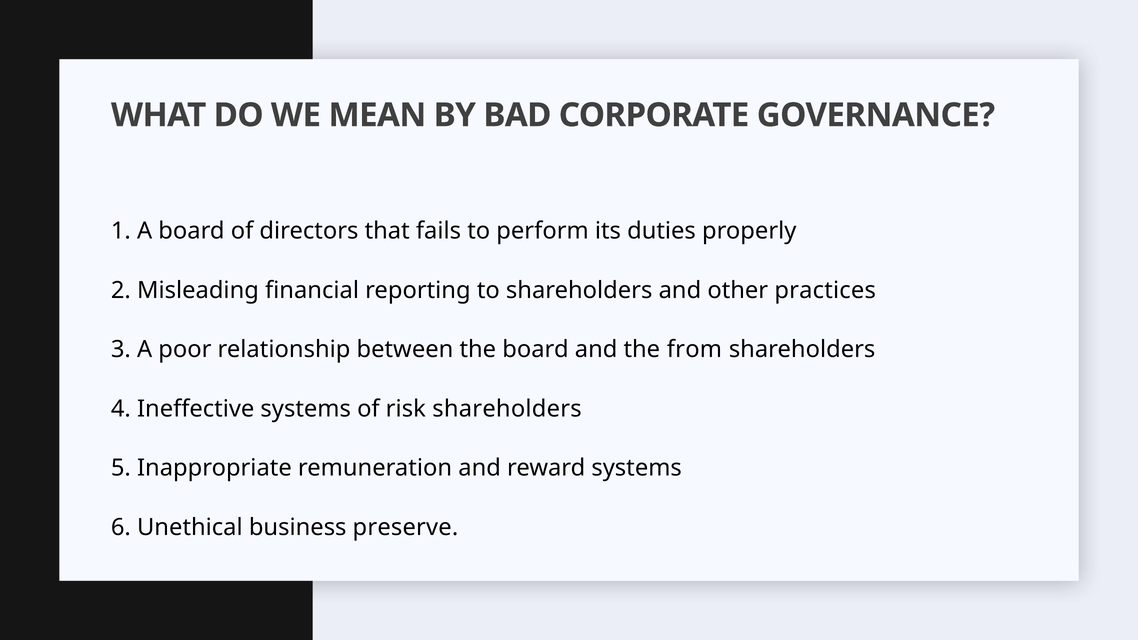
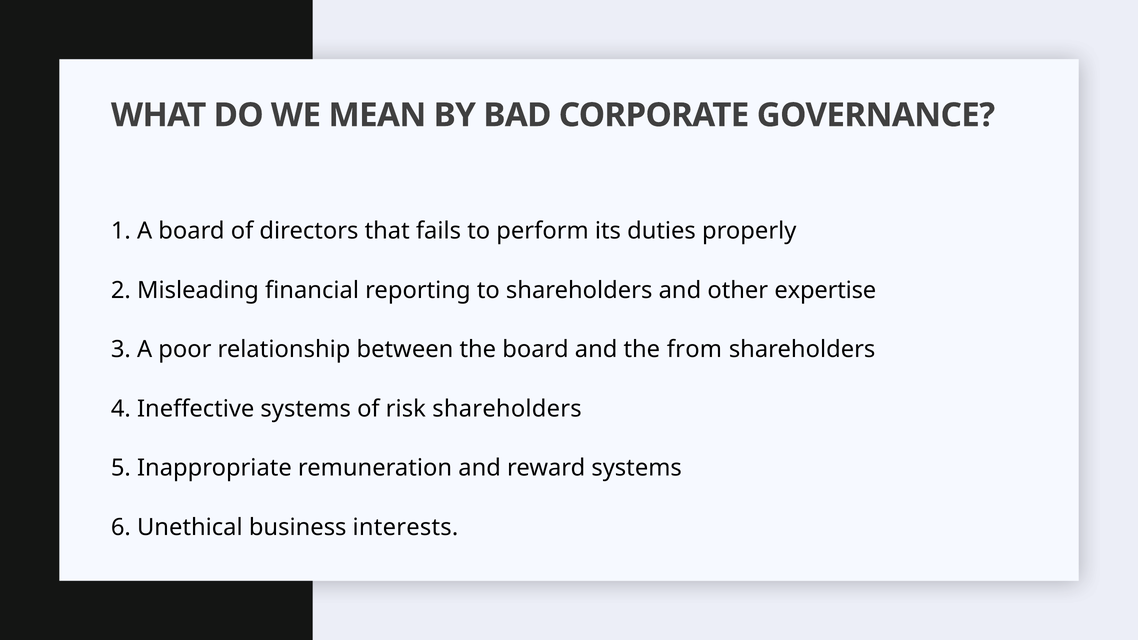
practices: practices -> expertise (825, 290)
preserve: preserve -> interests (405, 528)
